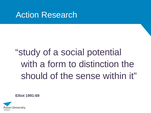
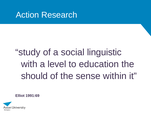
potential: potential -> linguistic (104, 52)
form: form -> level (57, 64)
distinction: distinction -> education (99, 64)
